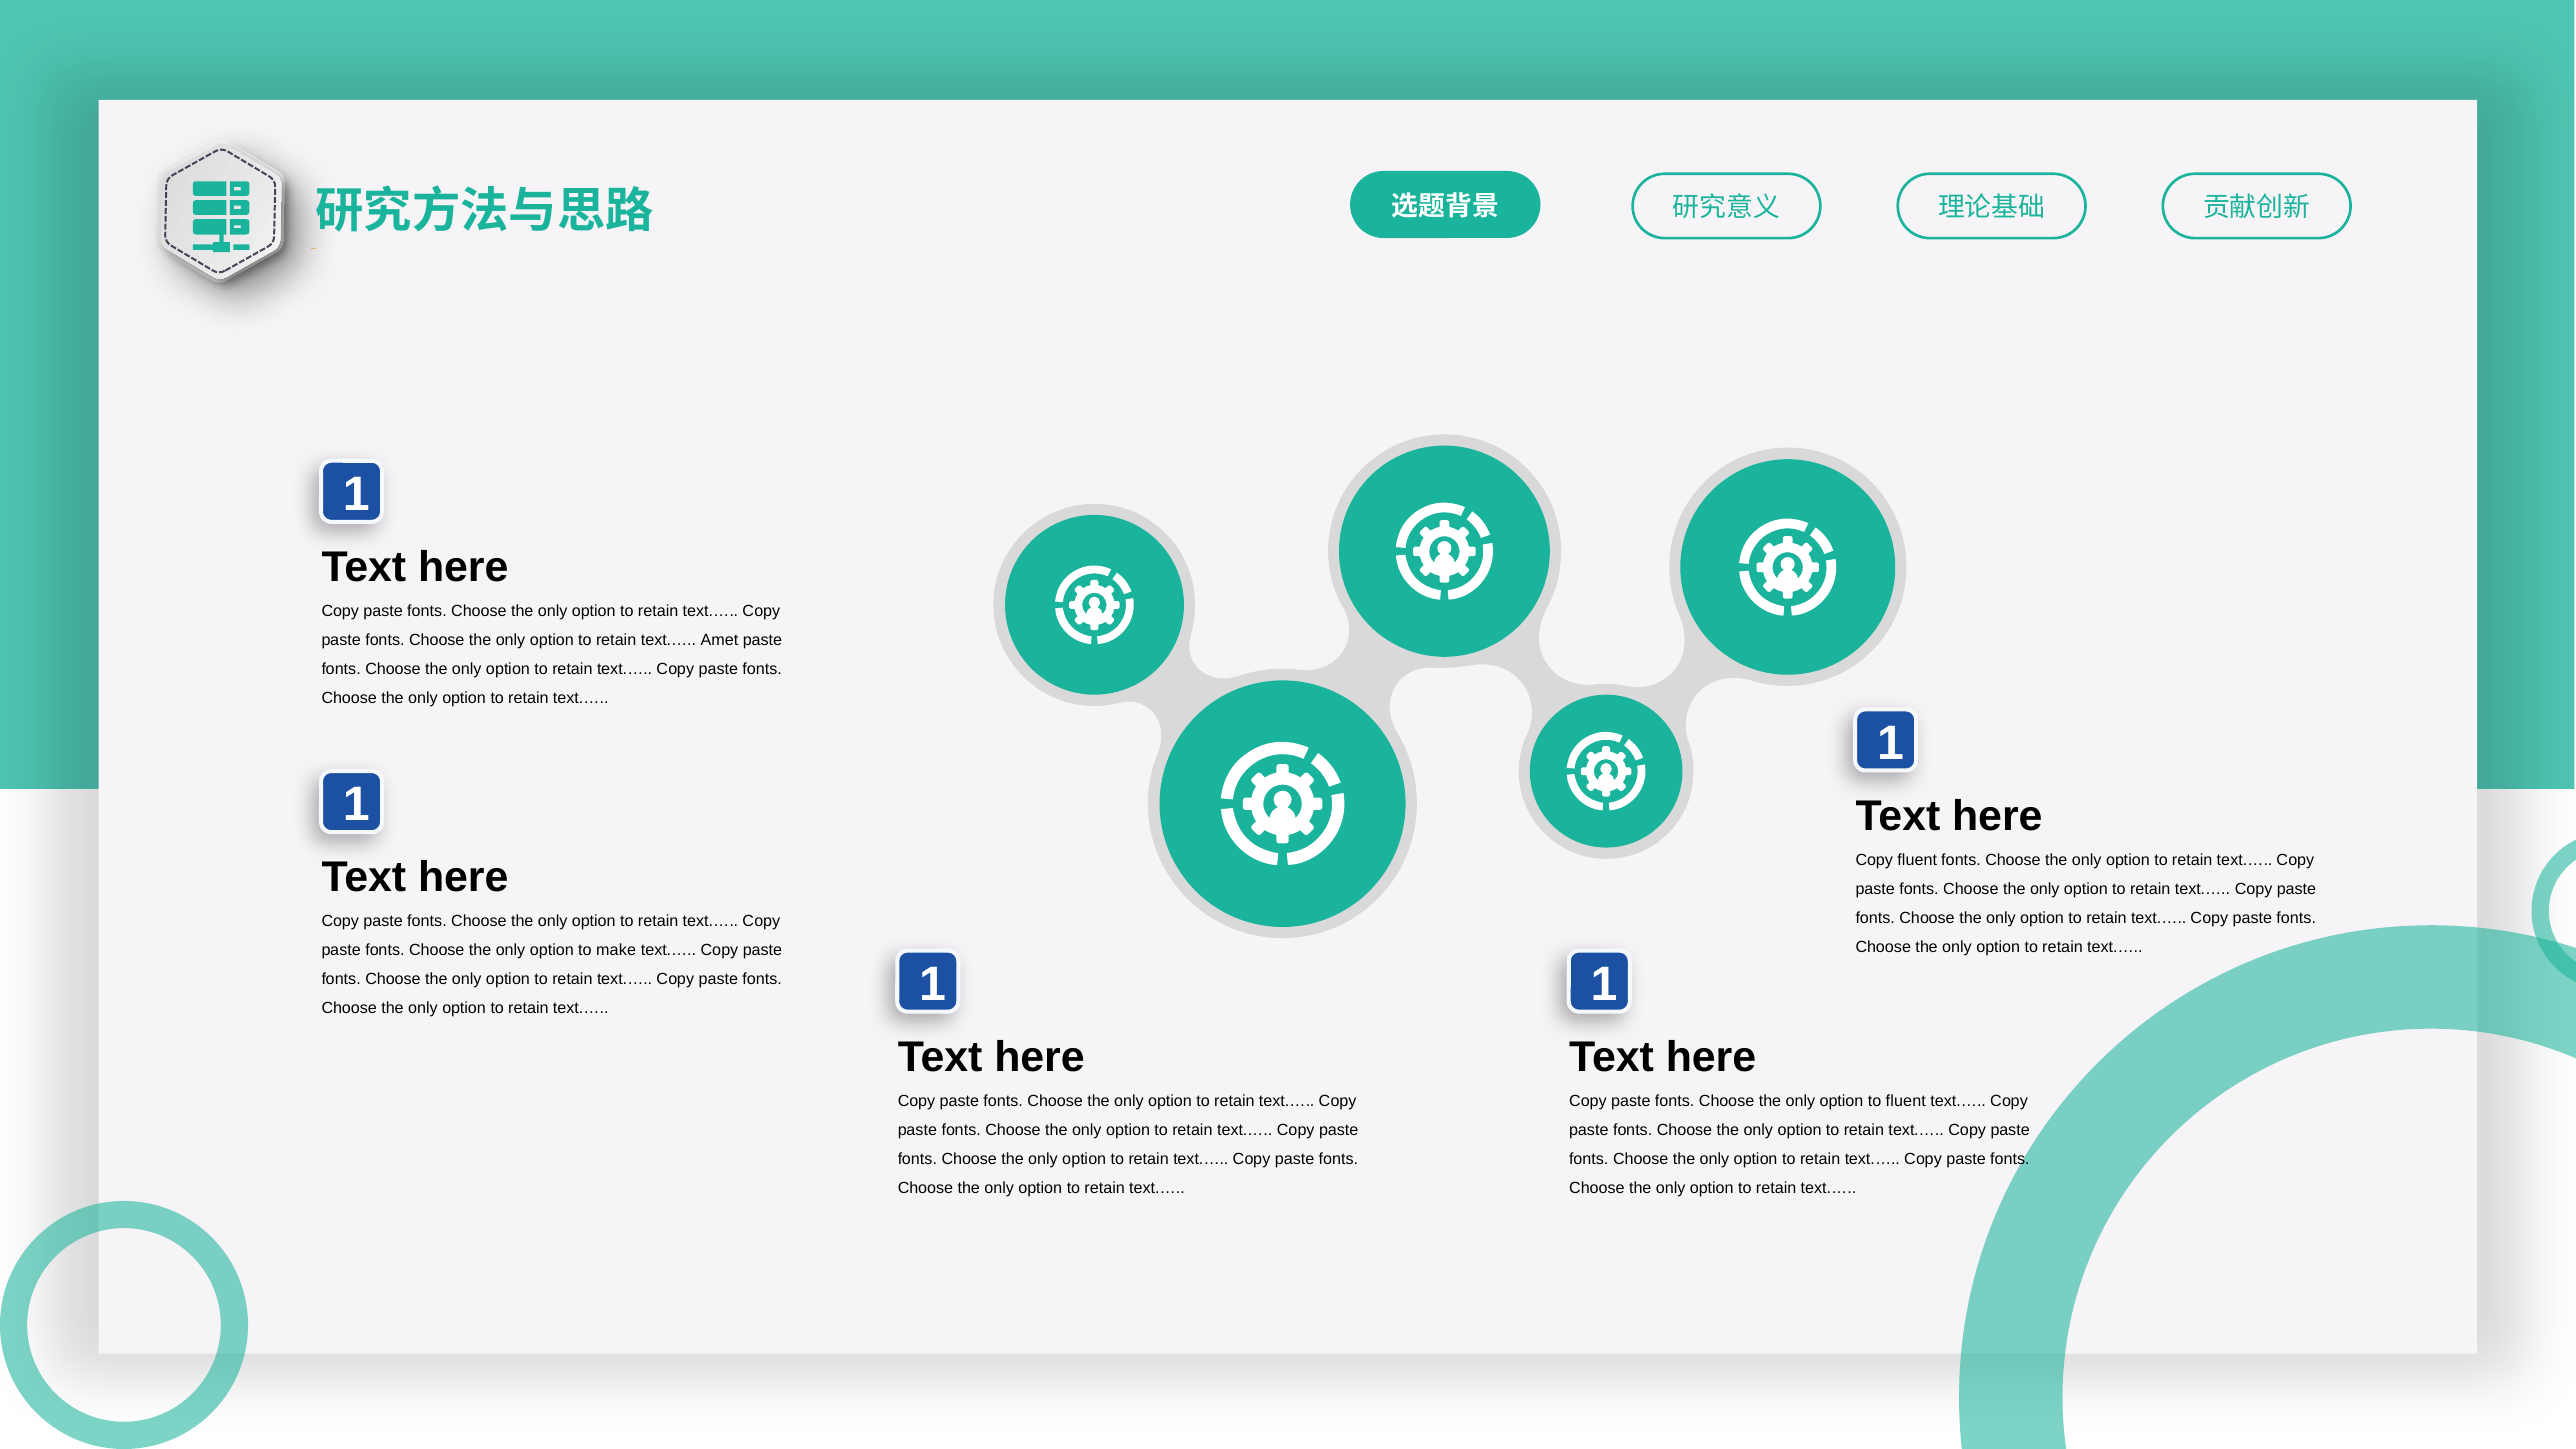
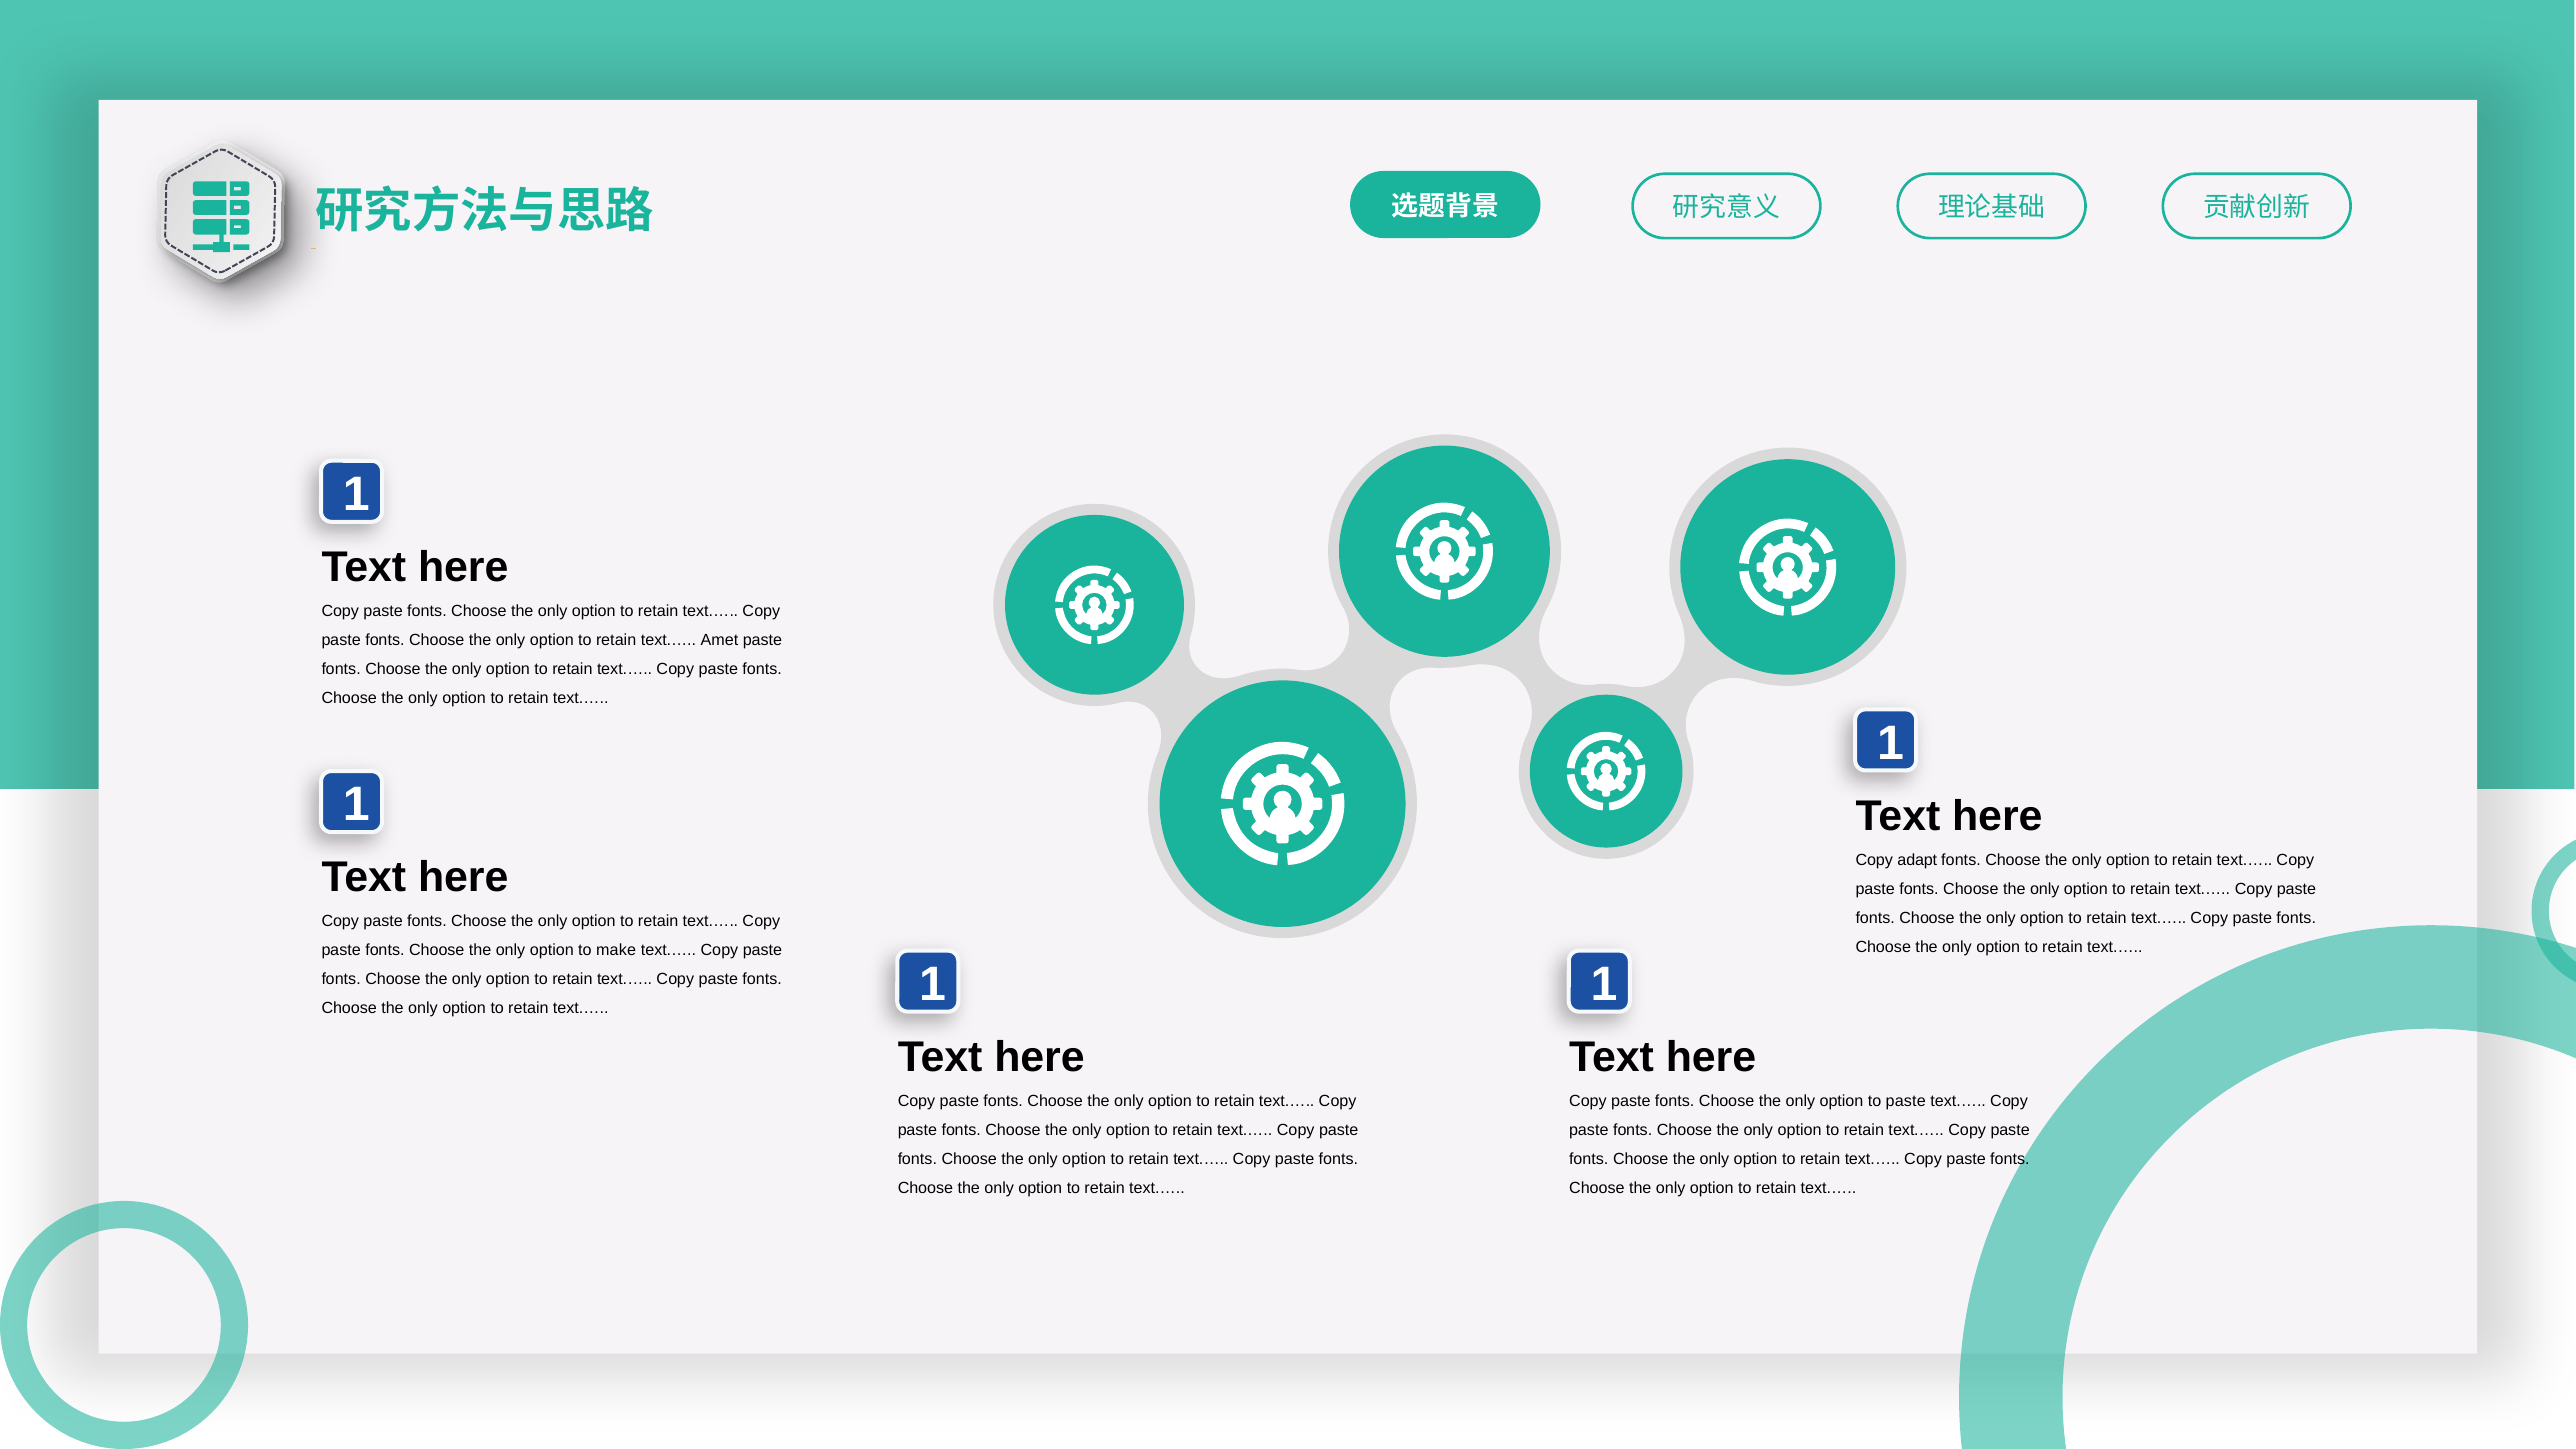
Copy fluent: fluent -> adapt (1917, 860)
to fluent: fluent -> paste (1906, 1101)
